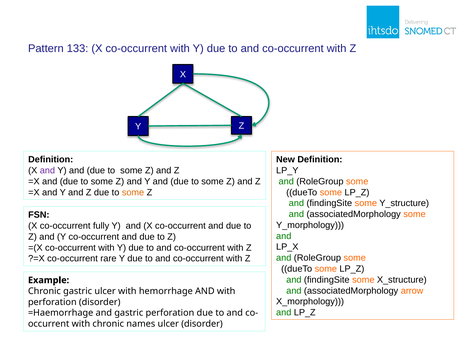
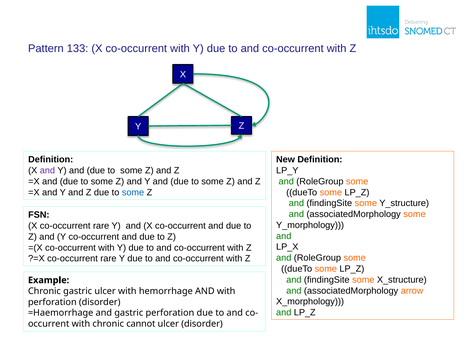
some colour: orange -> blue (133, 192)
X co-occurrent fully: fully -> rare (101, 226)
names: names -> cannot (141, 324)
